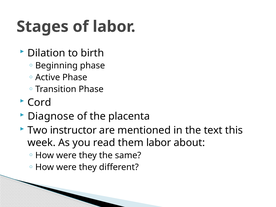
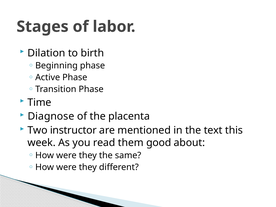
Cord: Cord -> Time (39, 102)
them labor: labor -> good (159, 143)
